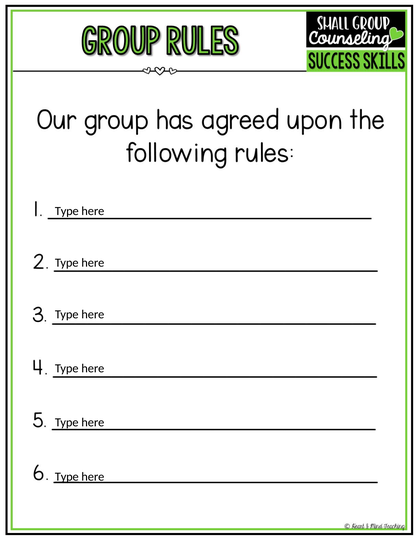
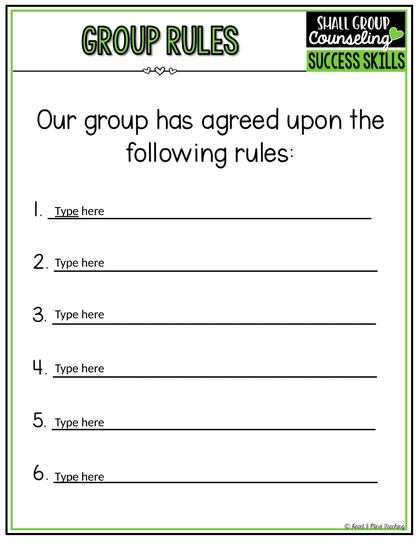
Type underline: none -> present (67, 211)
